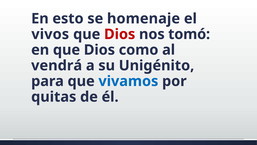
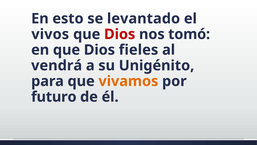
homenaje: homenaje -> levantado (144, 19)
como: como -> fieles (138, 50)
vivamos colour: blue -> orange (128, 81)
quitas: quitas -> futuro (54, 97)
